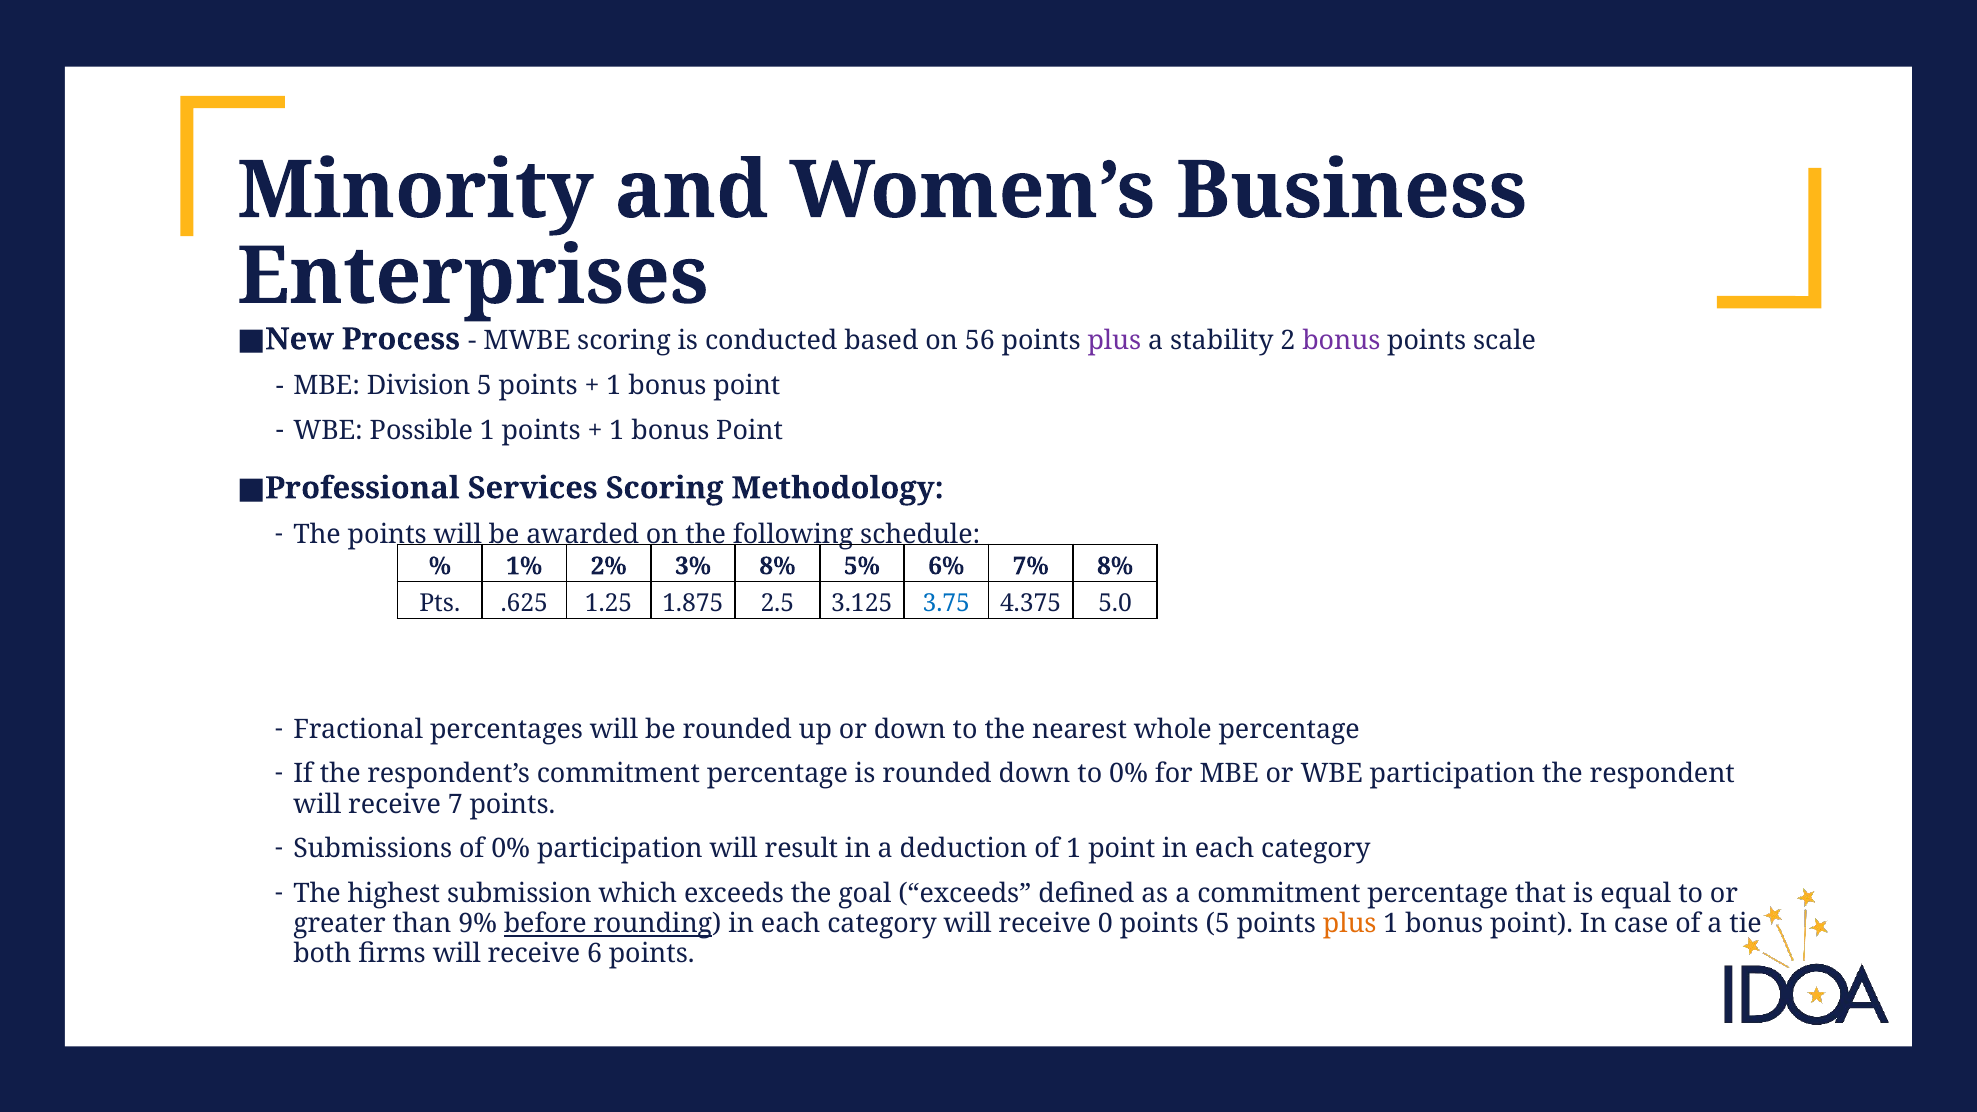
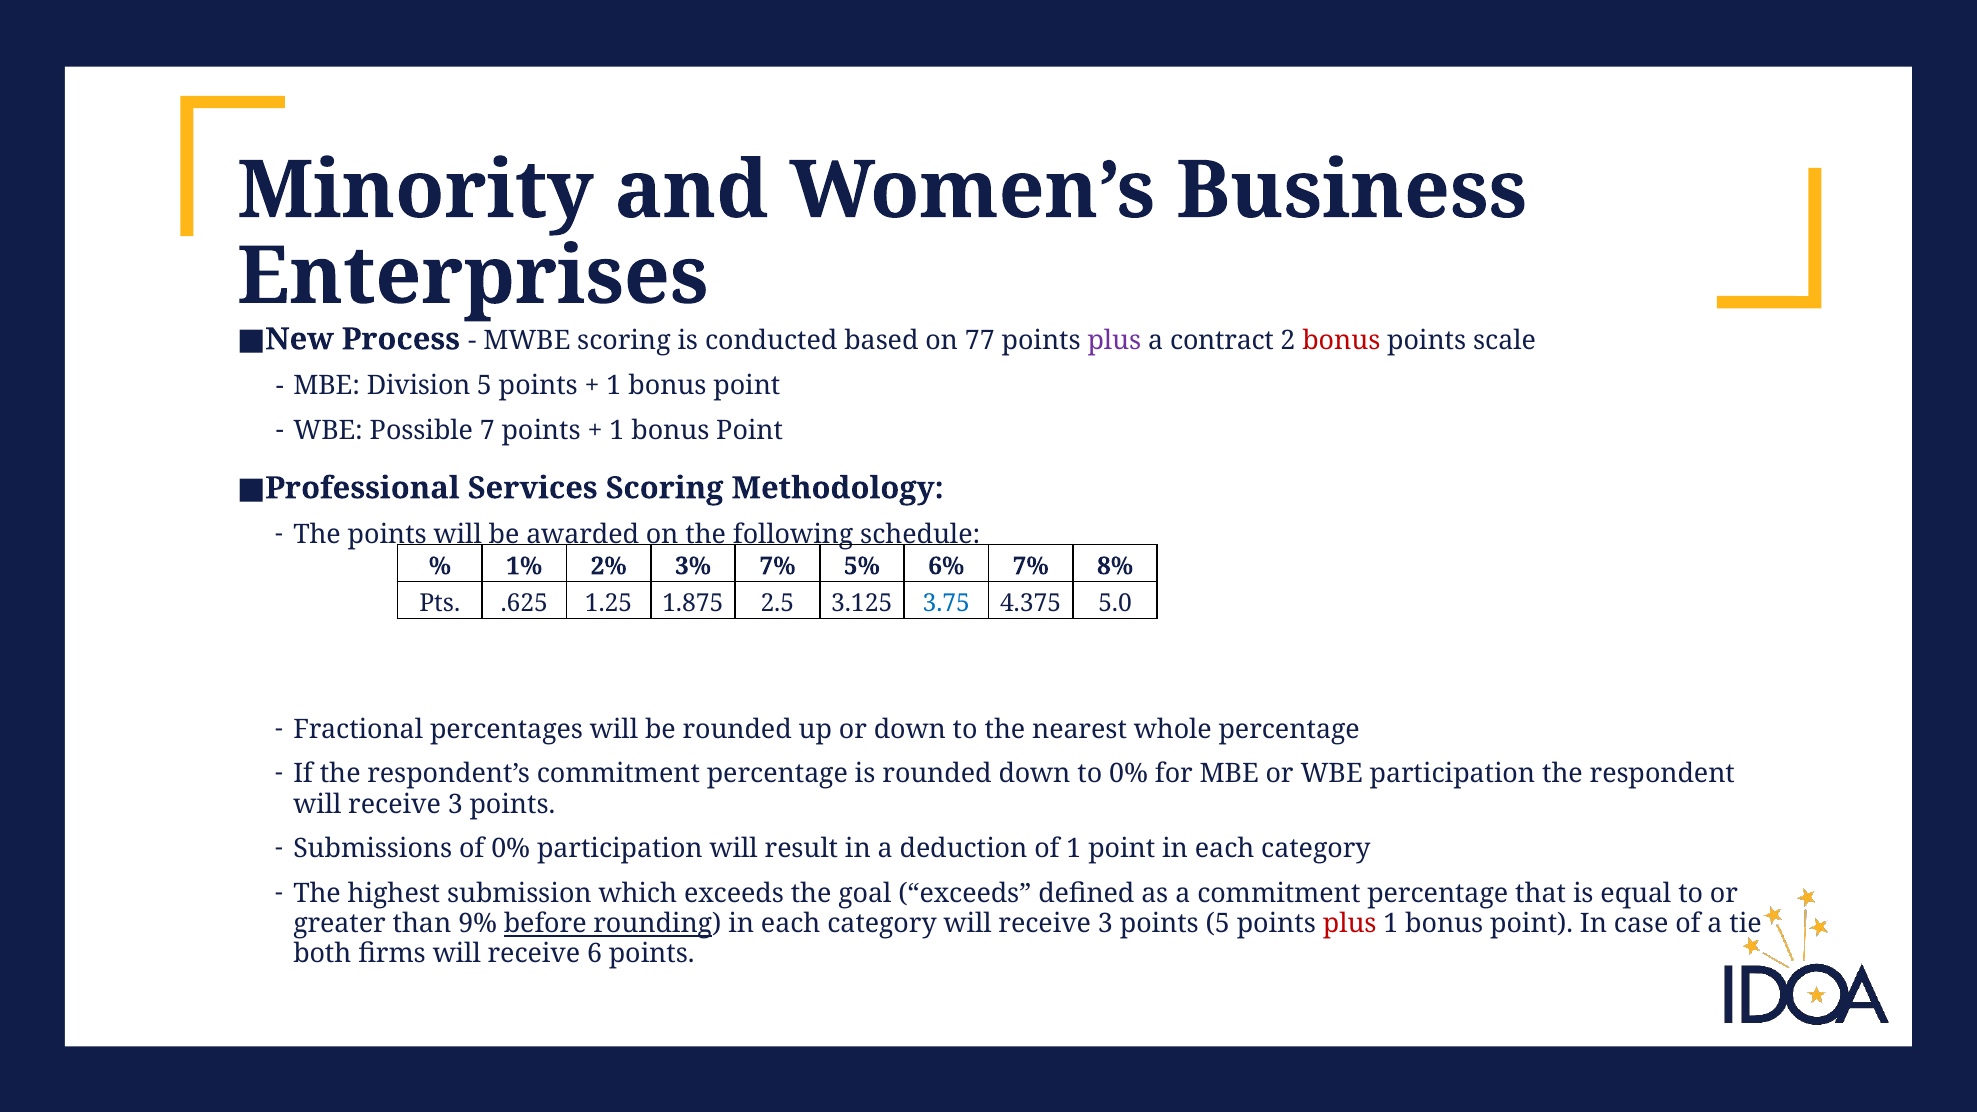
56: 56 -> 77 (980, 341)
stability: stability -> contract (1222, 341)
bonus colour: purple -> red (1341, 341)
Possible 1: 1 -> 7 (487, 431)
3% 8%: 8% -> 7% (777, 566)
7: 7 -> 3 (455, 804)
category will receive 0: 0 -> 3 (1105, 924)
plus colour: orange -> red (1350, 924)
